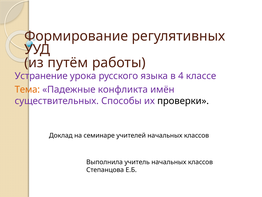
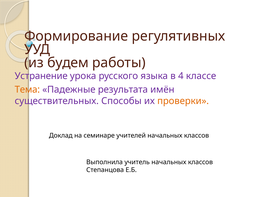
путём: путём -> будем (68, 63)
конфликта: конфликта -> результата (123, 89)
проверки colour: black -> orange (183, 101)
